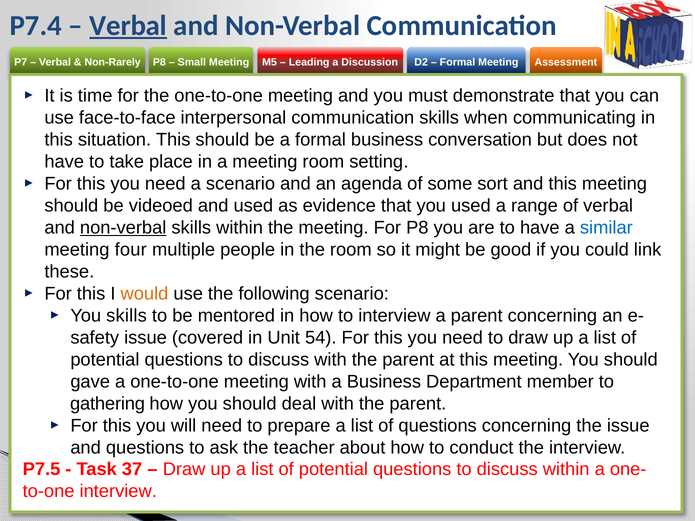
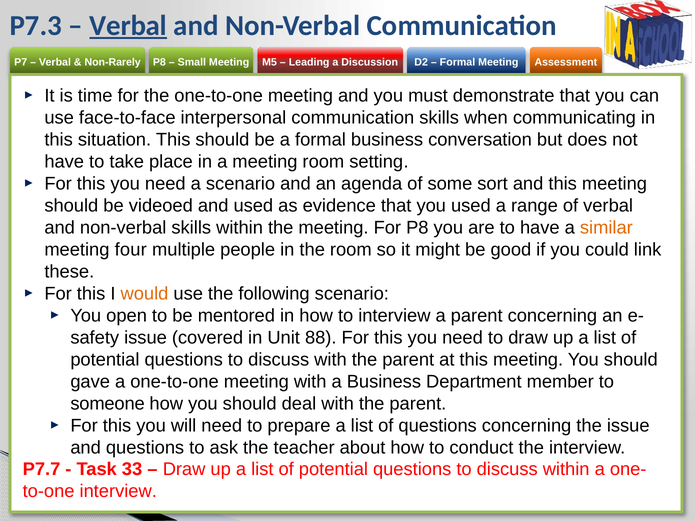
P7.4: P7.4 -> P7.3 (36, 26)
non-verbal underline: present -> none (123, 228)
similar colour: blue -> orange (606, 228)
You skills: skills -> open (127, 316)
54: 54 -> 88 (321, 338)
gathering: gathering -> someone (108, 404)
P7.5: P7.5 -> P7.7 (42, 470)
37: 37 -> 33 (132, 470)
